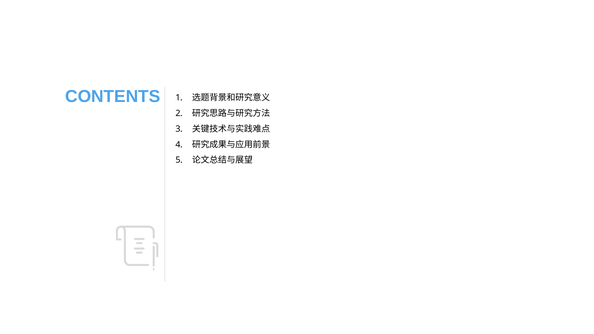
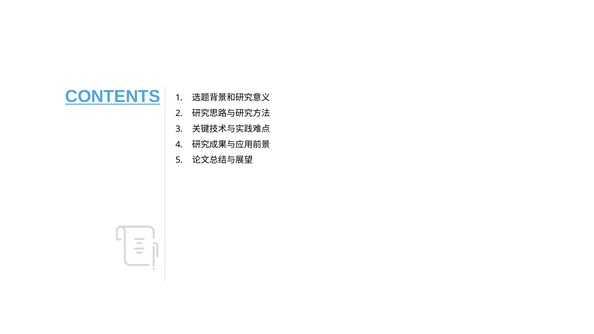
CONTENTS underline: none -> present (113, 97)
